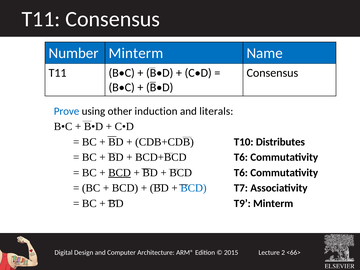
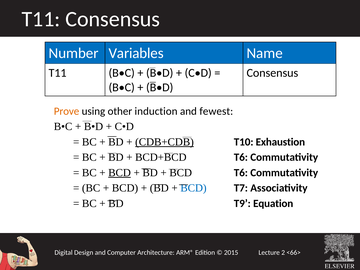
Number Minterm: Minterm -> Variables (136, 53)
Prove colour: blue -> orange (67, 111)
literals: literals -> fewest (216, 111)
CDB+CDB underline: none -> present (165, 142)
Distributes: Distributes -> Exhaustion (280, 142)
T9 Minterm: Minterm -> Equation (273, 203)
